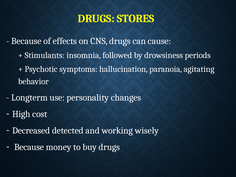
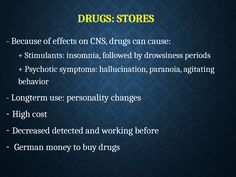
wisely: wisely -> before (147, 131)
Because: Because -> German (29, 147)
